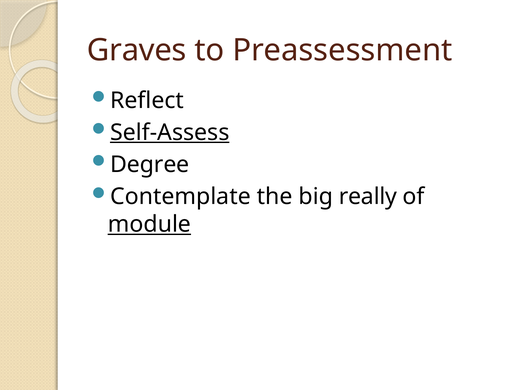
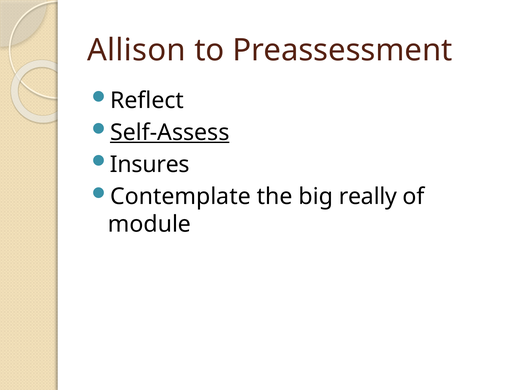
Graves: Graves -> Allison (136, 50)
Degree: Degree -> Insures (150, 165)
module underline: present -> none (149, 225)
